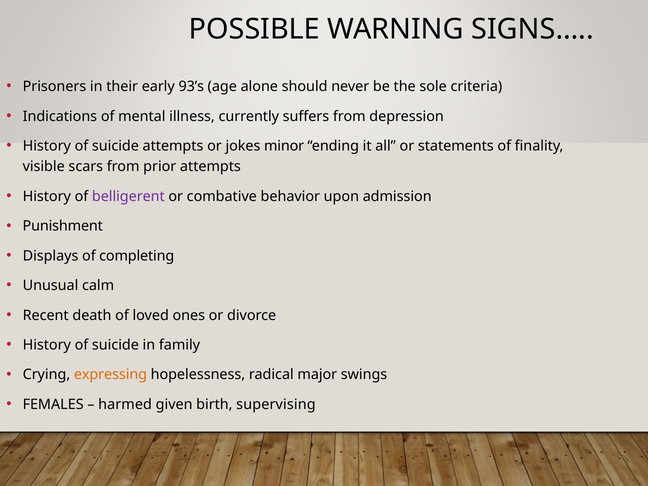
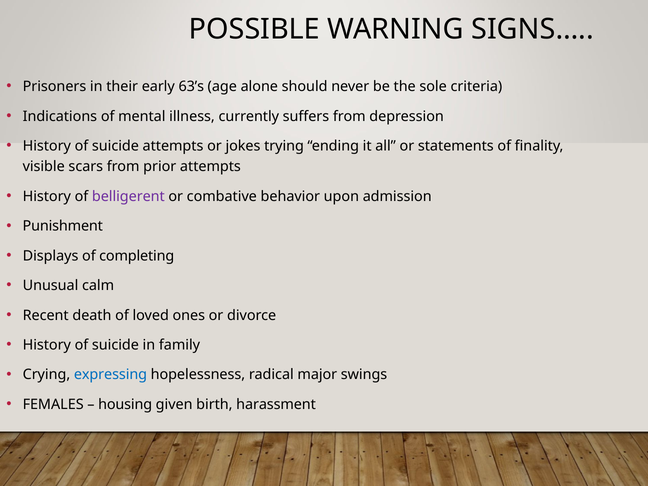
93’s: 93’s -> 63’s (191, 87)
minor: minor -> trying (284, 146)
expressing colour: orange -> blue (110, 375)
harmed: harmed -> housing (125, 404)
supervising: supervising -> harassment (276, 404)
